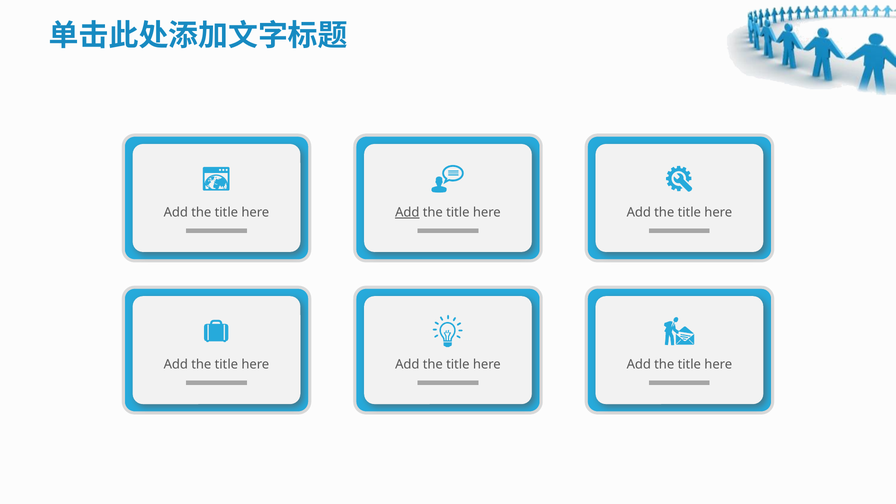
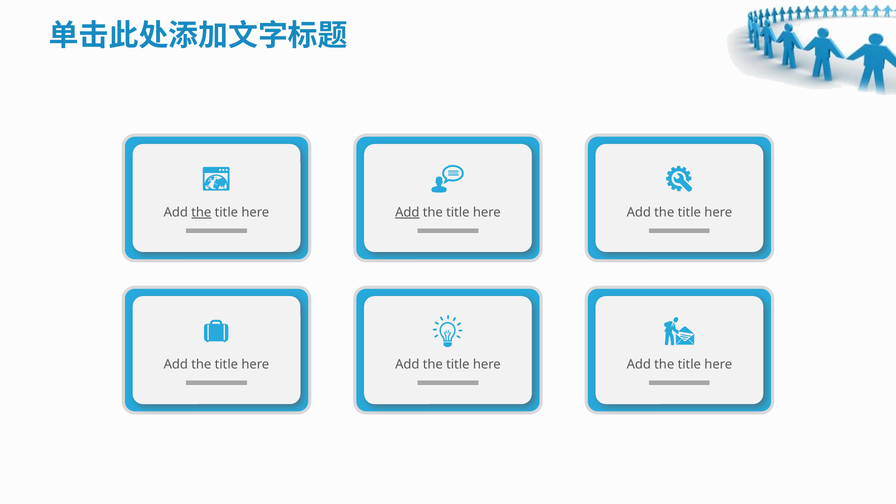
the underline: none -> present (201, 212)
